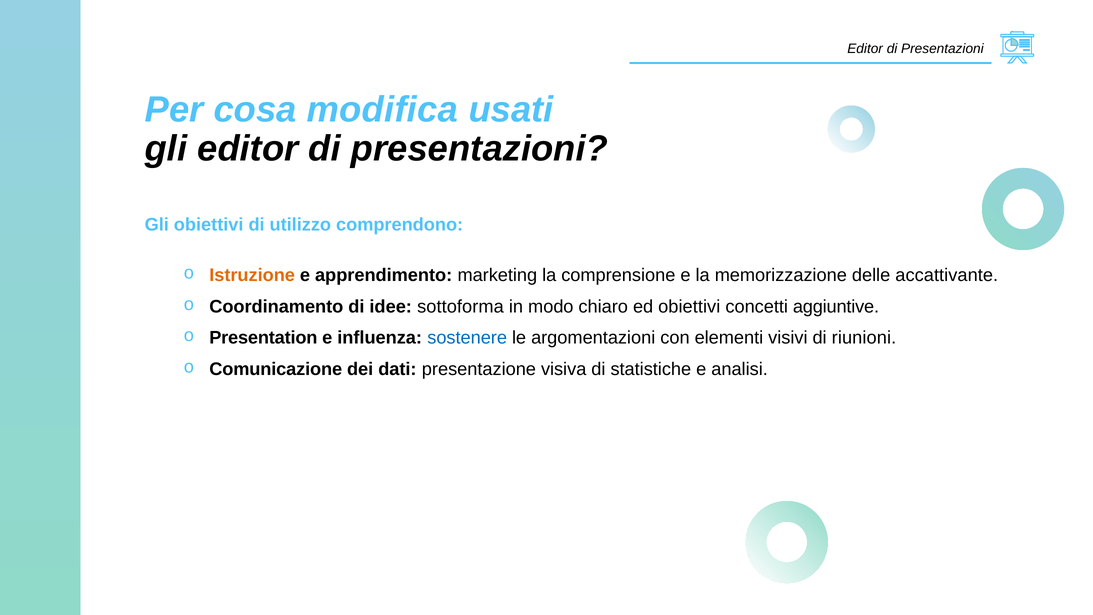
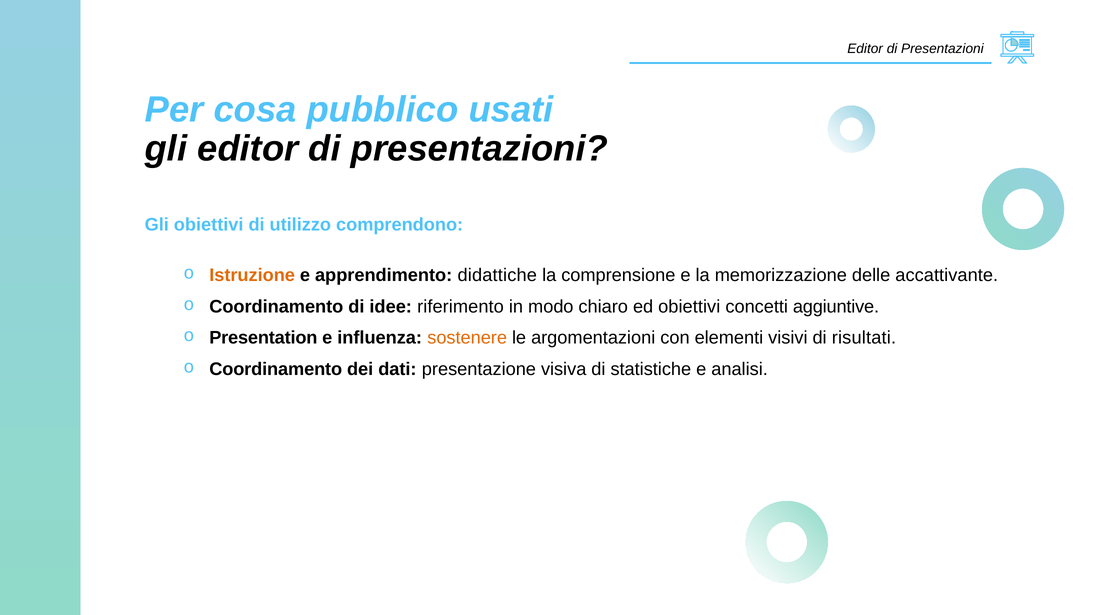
modifica: modifica -> pubblico (382, 109)
marketing: marketing -> didattiche (497, 275)
sottoforma: sottoforma -> riferimento (461, 306)
sostenere colour: blue -> orange (467, 338)
riunioni: riunioni -> risultati (864, 338)
Comunicazione: Comunicazione -> Coordinamento (276, 369)
